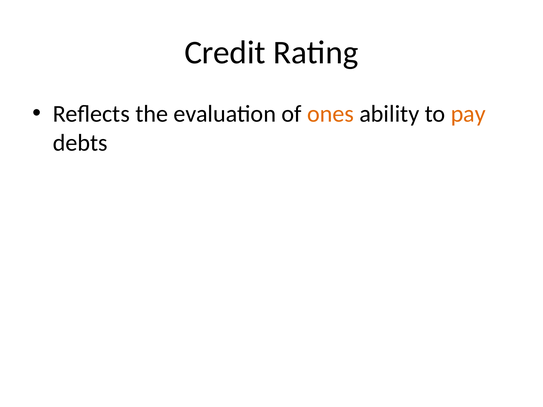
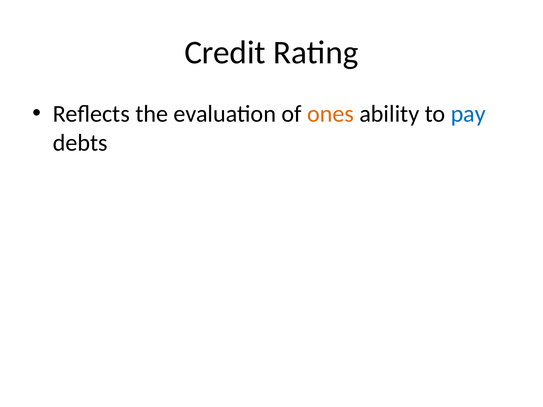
pay colour: orange -> blue (468, 114)
